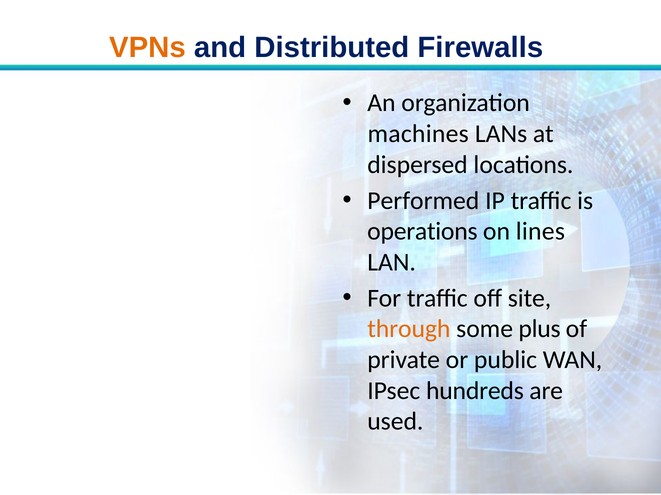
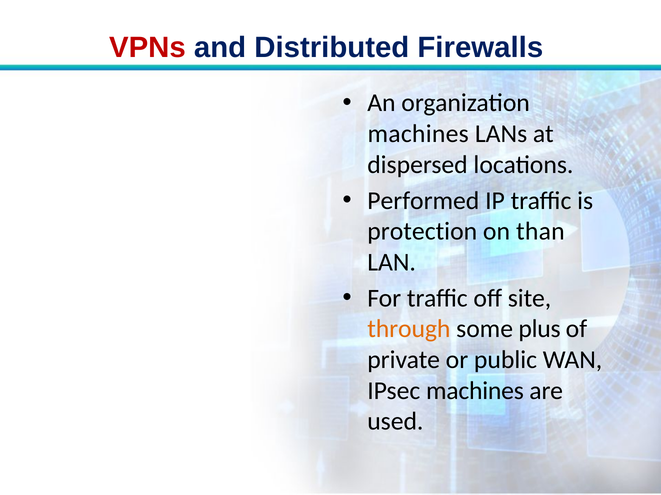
VPNs colour: orange -> red (147, 48)
operations: operations -> protection (422, 232)
lines: lines -> than (540, 232)
IPsec hundreds: hundreds -> machines (475, 391)
